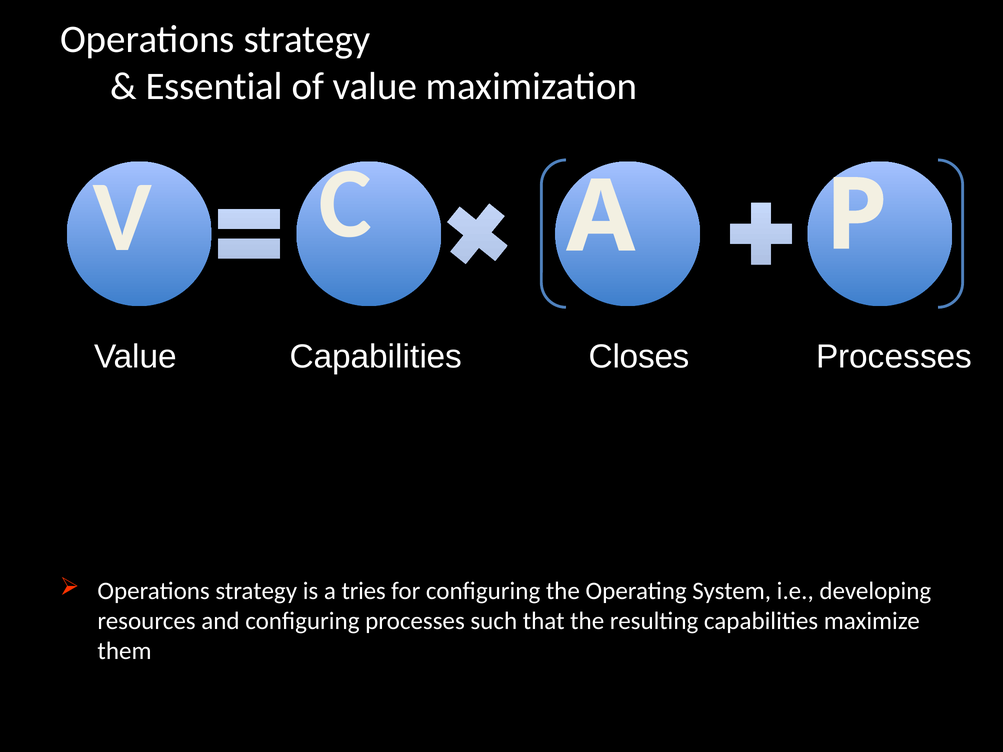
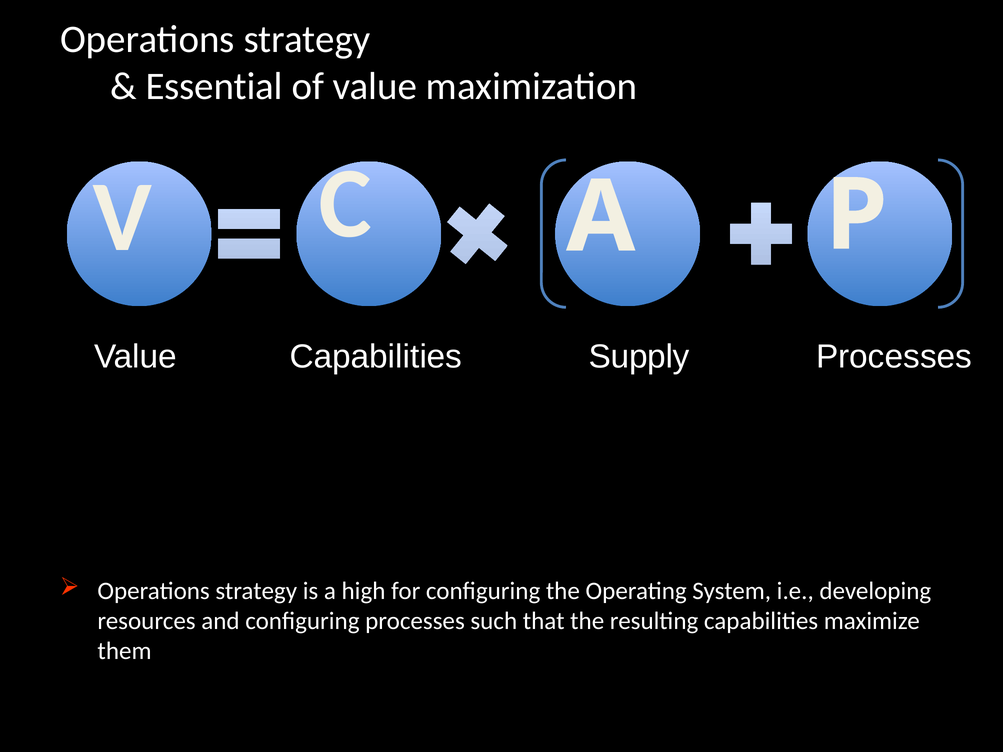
Closes: Closes -> Supply (639, 357)
tries: tries -> high (364, 591)
